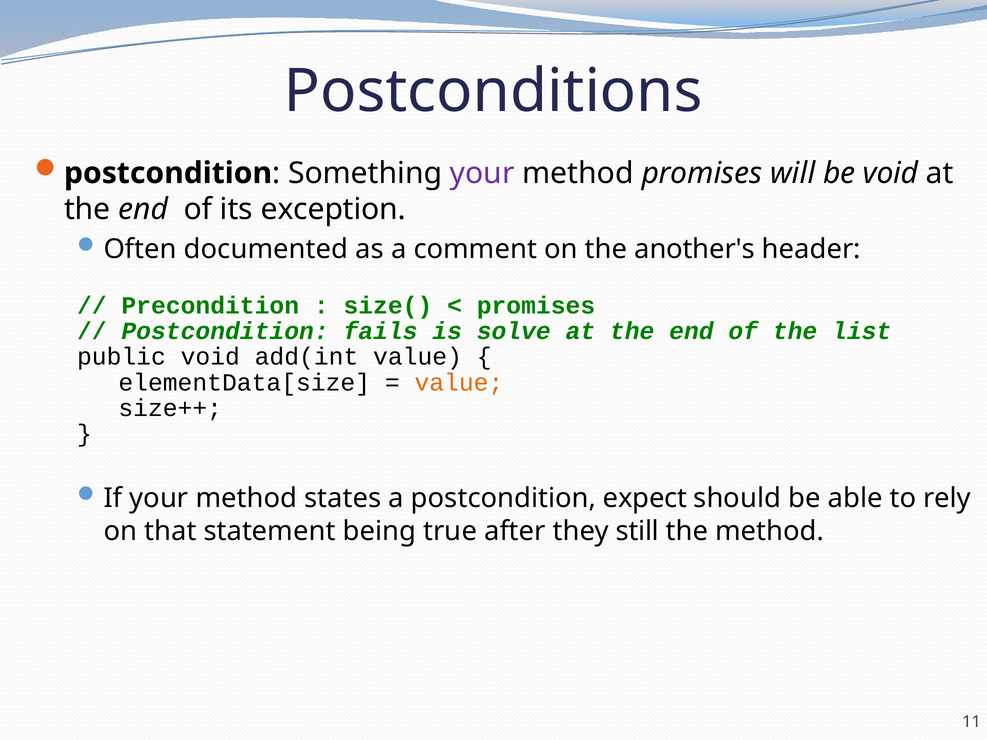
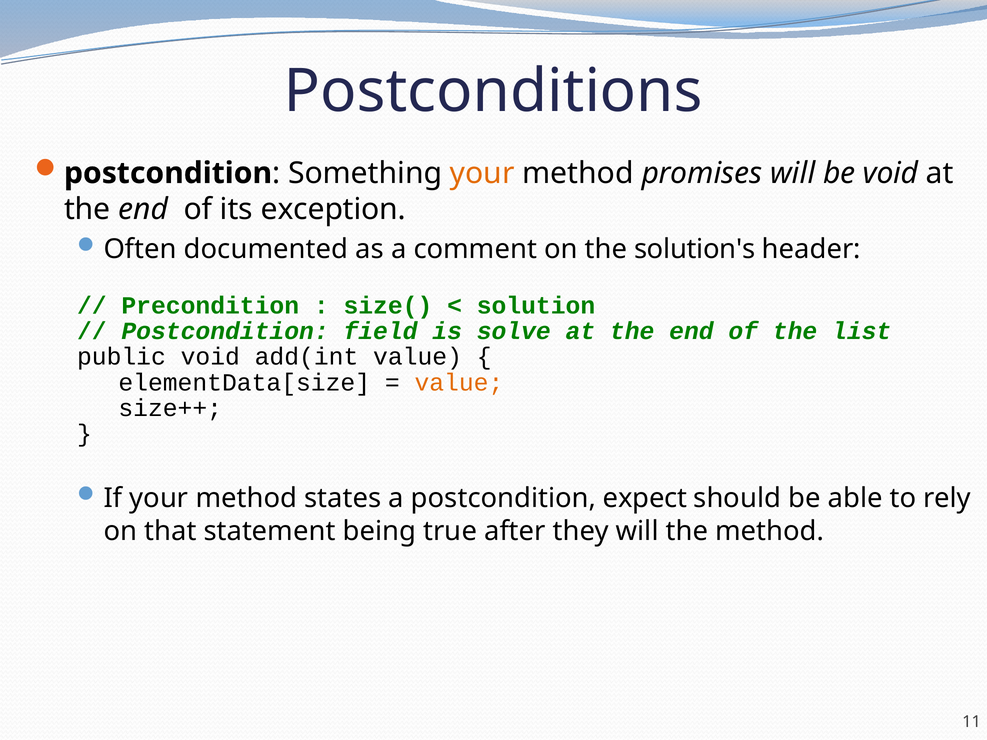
your colour: purple -> orange (482, 173)
another's: another's -> solution's (695, 249)
promises: promises -> solution (536, 306)
fails: fails -> field (381, 331)
they still: still -> will (637, 531)
